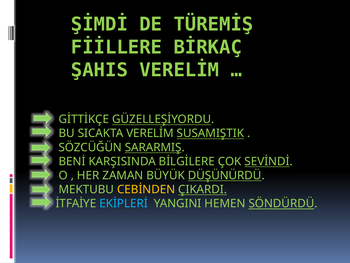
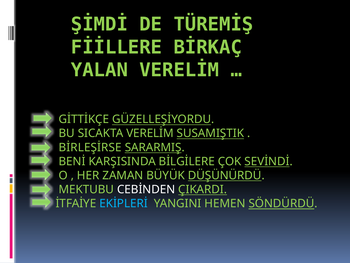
ŞAHIS: ŞAHIS -> YALAN (99, 70)
SÖZCÜĞÜN: SÖZCÜĞÜN -> BİRLEŞİRSE (90, 147)
CEBİNDEN colour: yellow -> white (146, 189)
